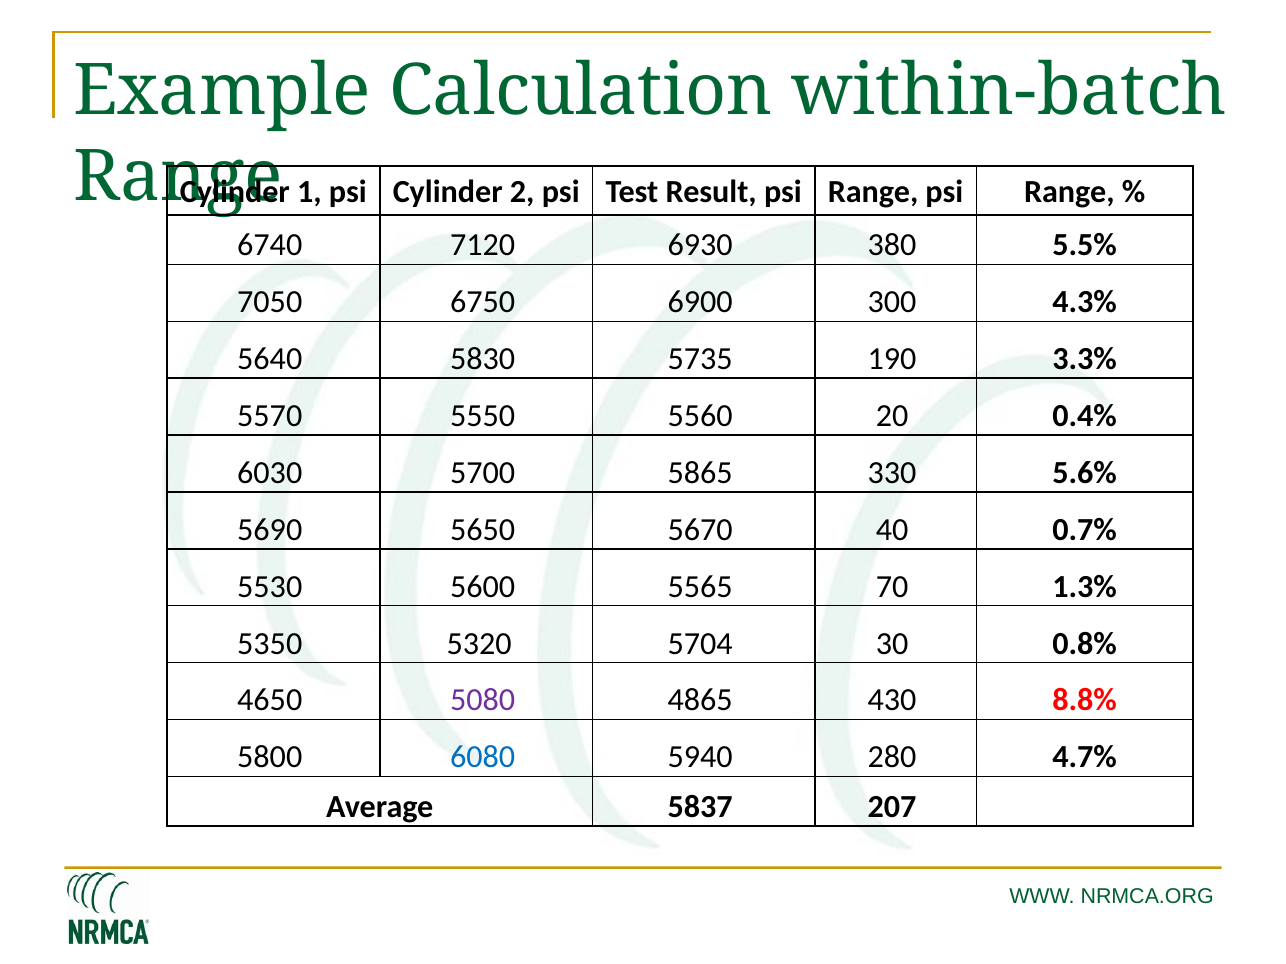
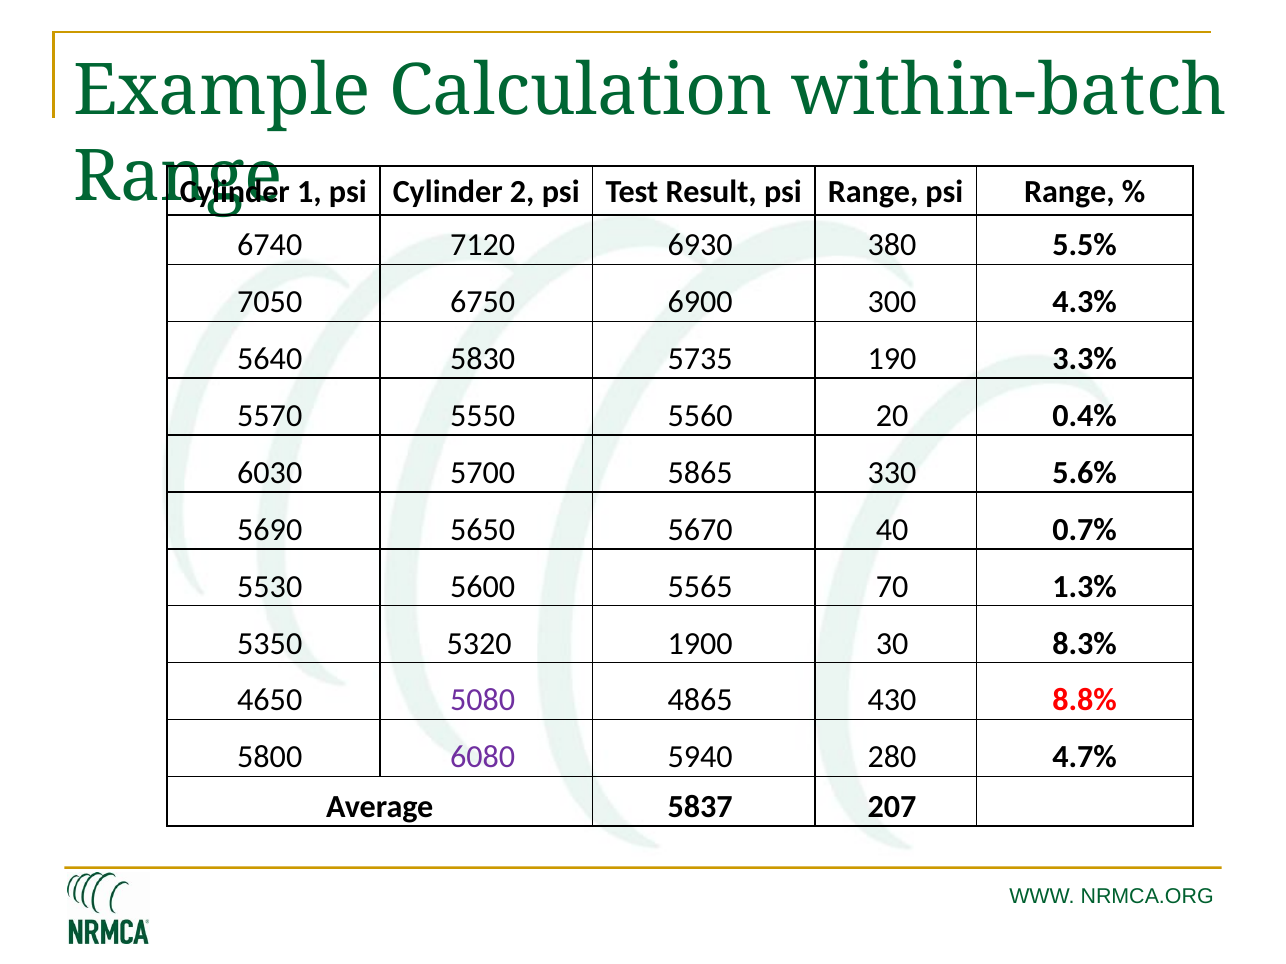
5704: 5704 -> 1900 (700, 644)
0.8%: 0.8% -> 8.3% (1085, 644)
6080 colour: blue -> purple (483, 758)
